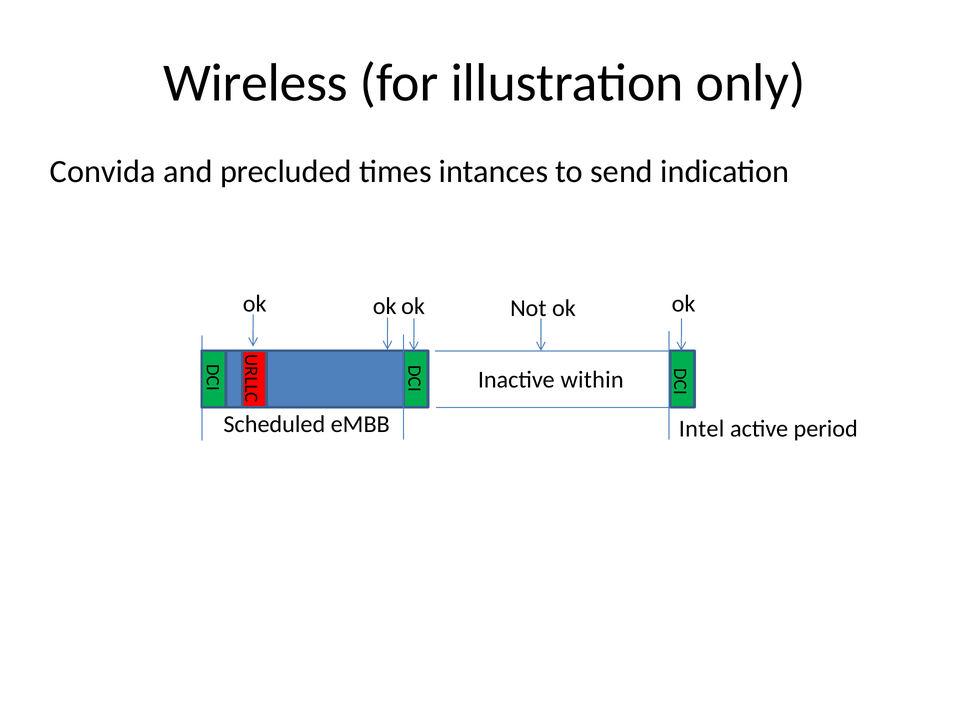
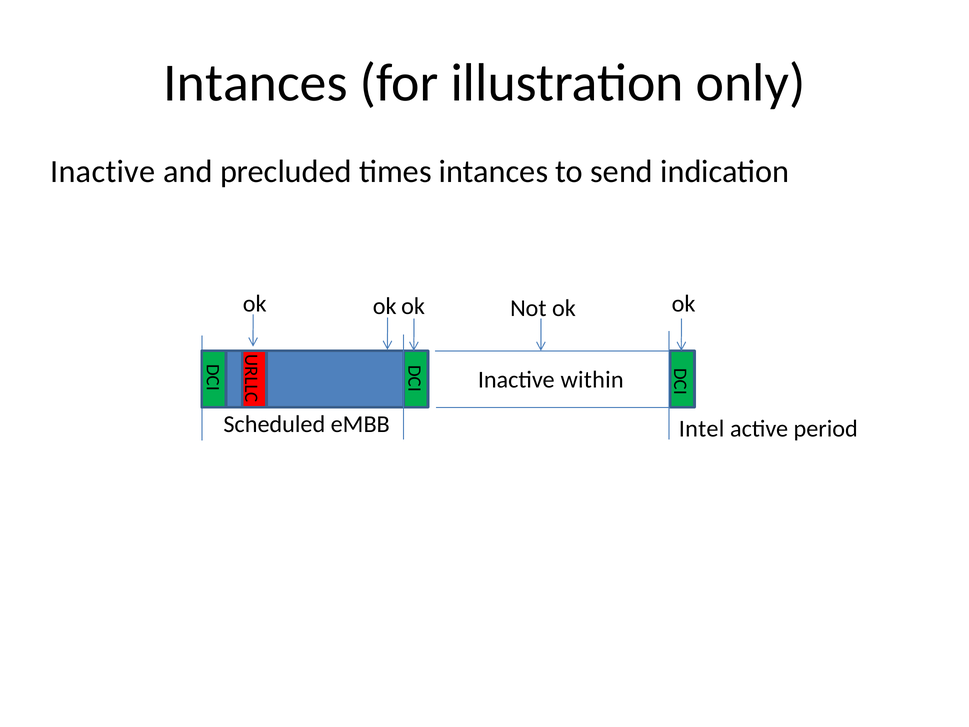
Wireless: Wireless -> Intances (255, 83)
Convida: Convida -> Inactive (103, 172)
